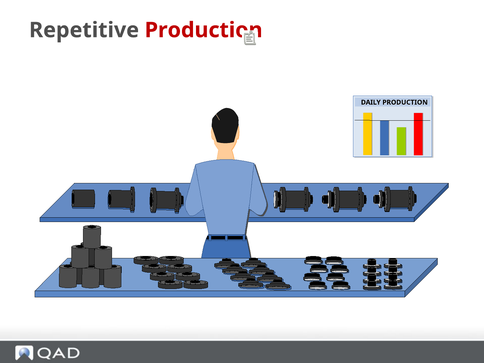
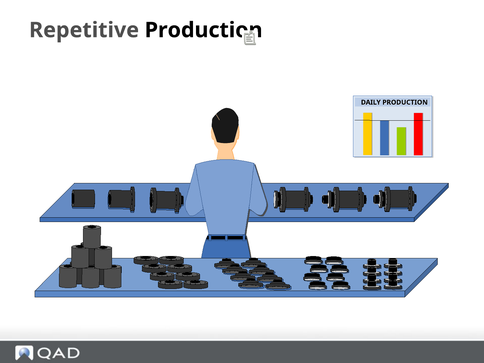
Production colour: red -> black (204, 30)
